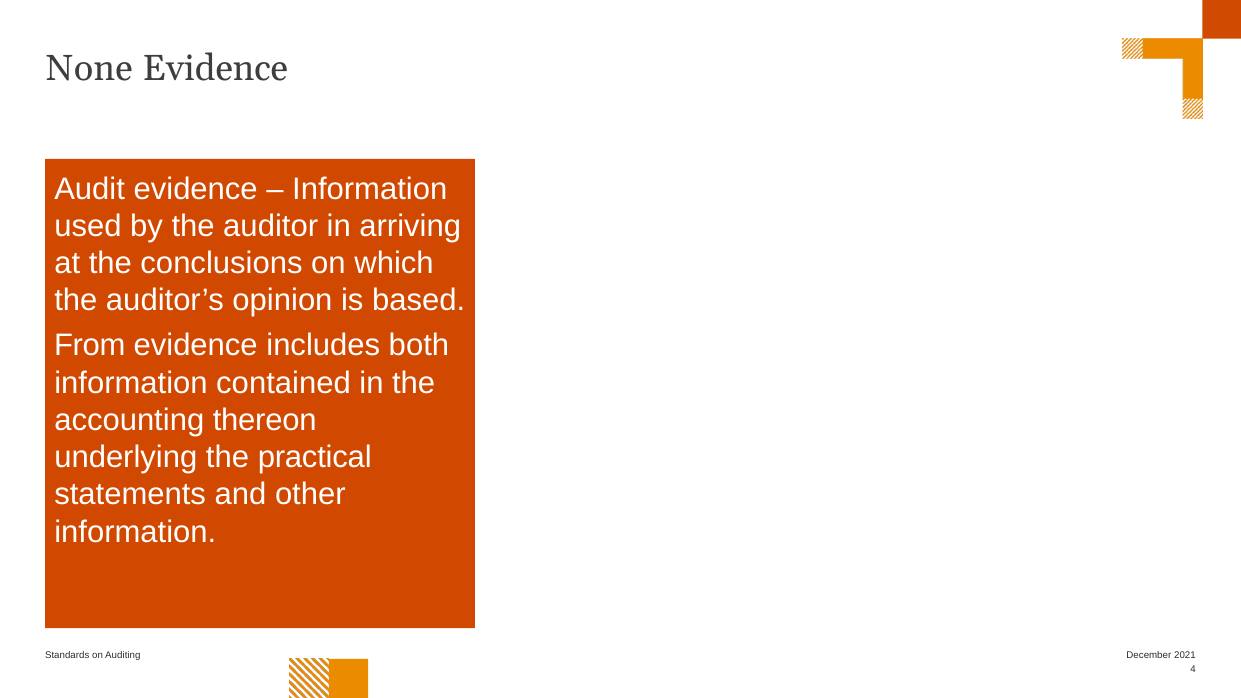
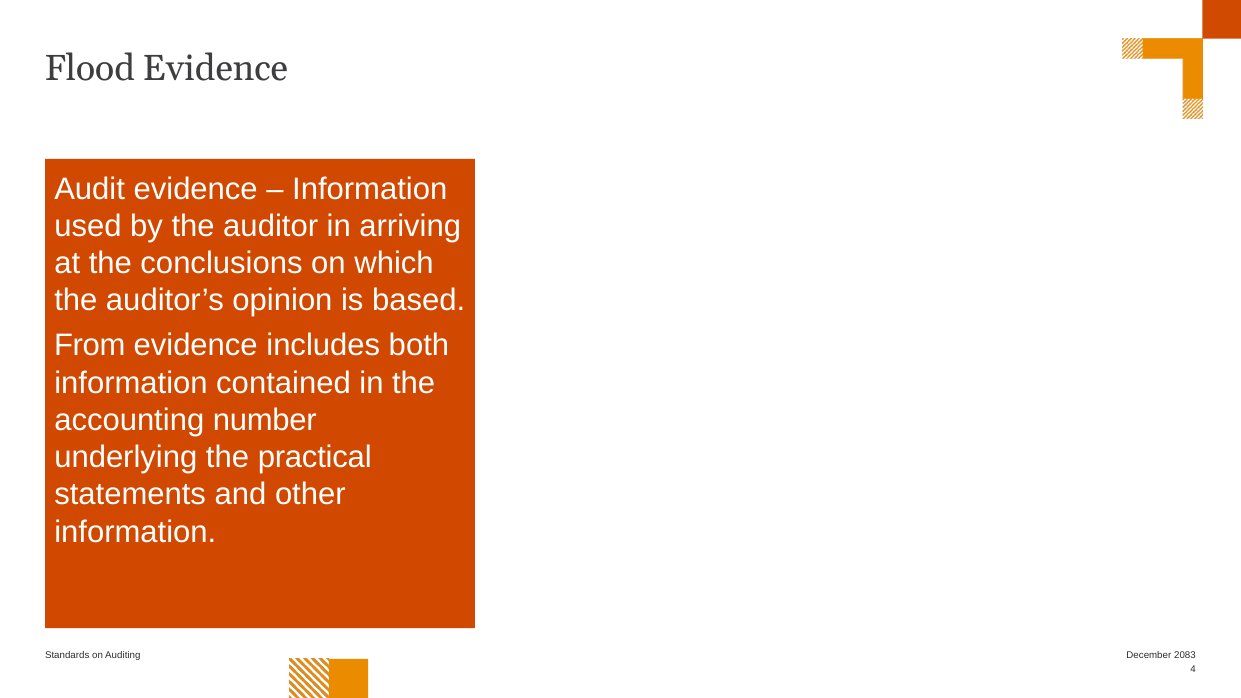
None: None -> Flood (90, 68)
thereon: thereon -> number (265, 420)
2021: 2021 -> 2083 (1185, 656)
